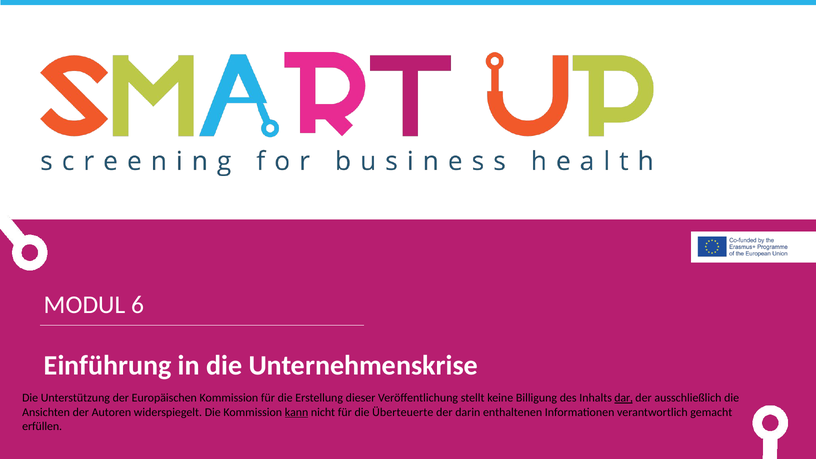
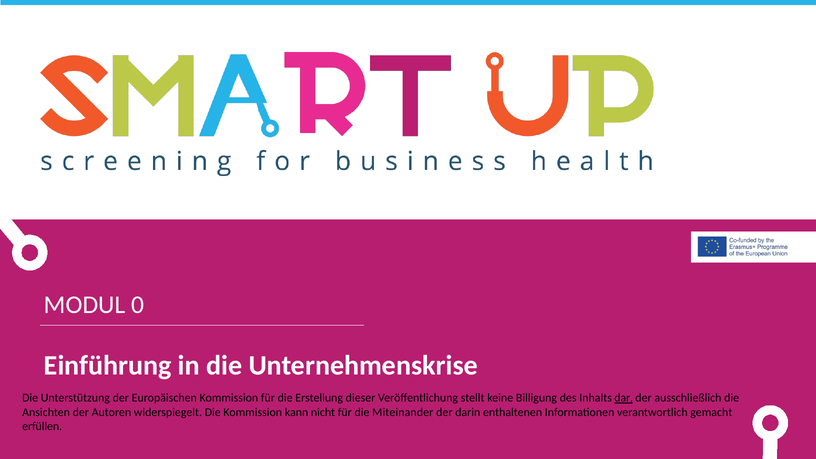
6: 6 -> 0 (138, 305)
kann underline: present -> none (297, 412)
Überteuerte: Überteuerte -> Miteinander (403, 412)
